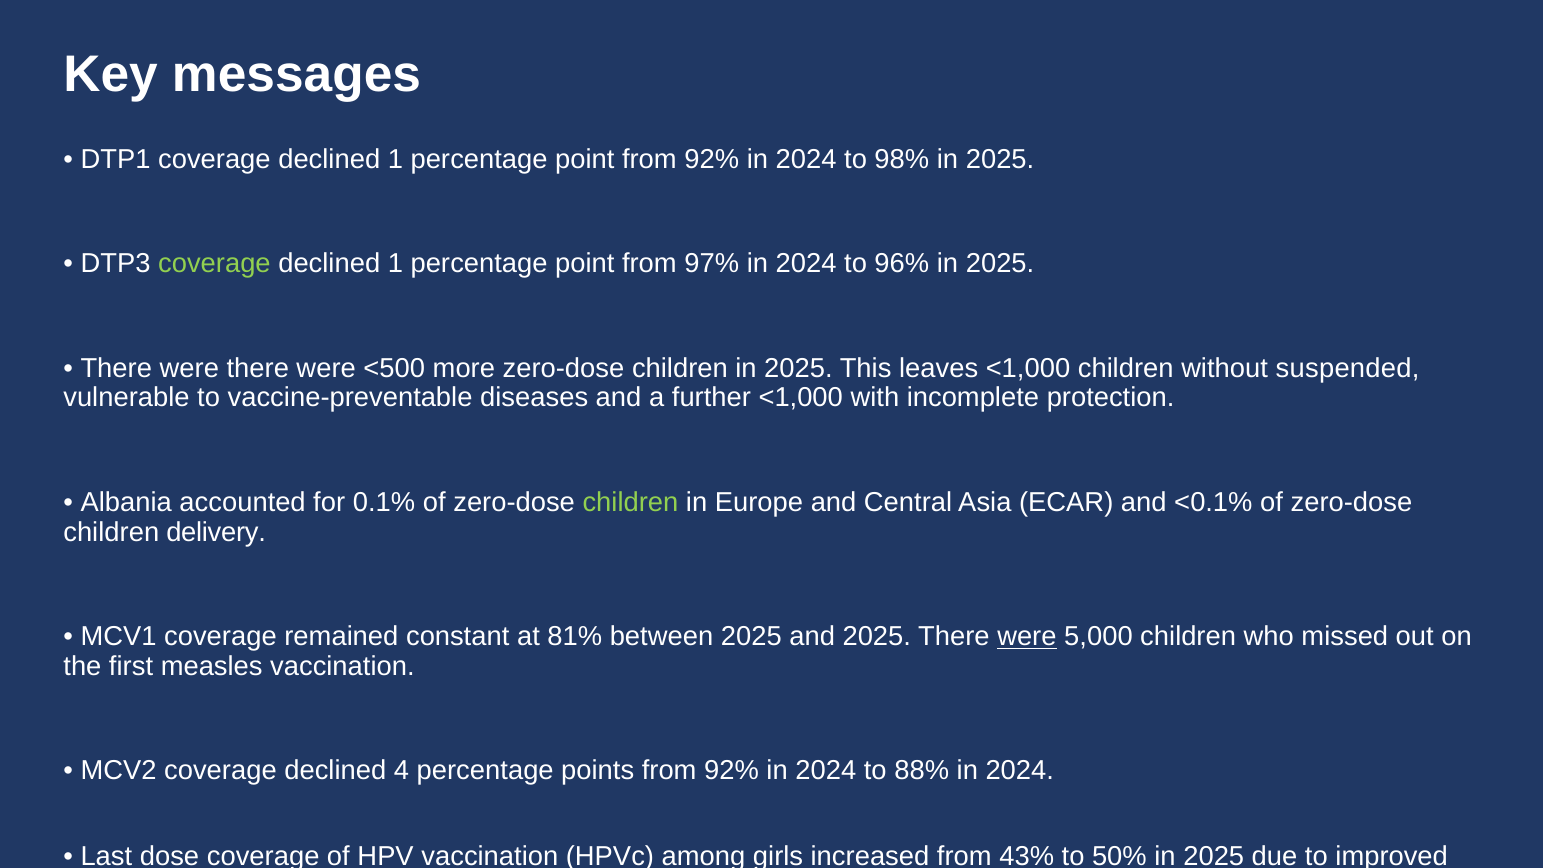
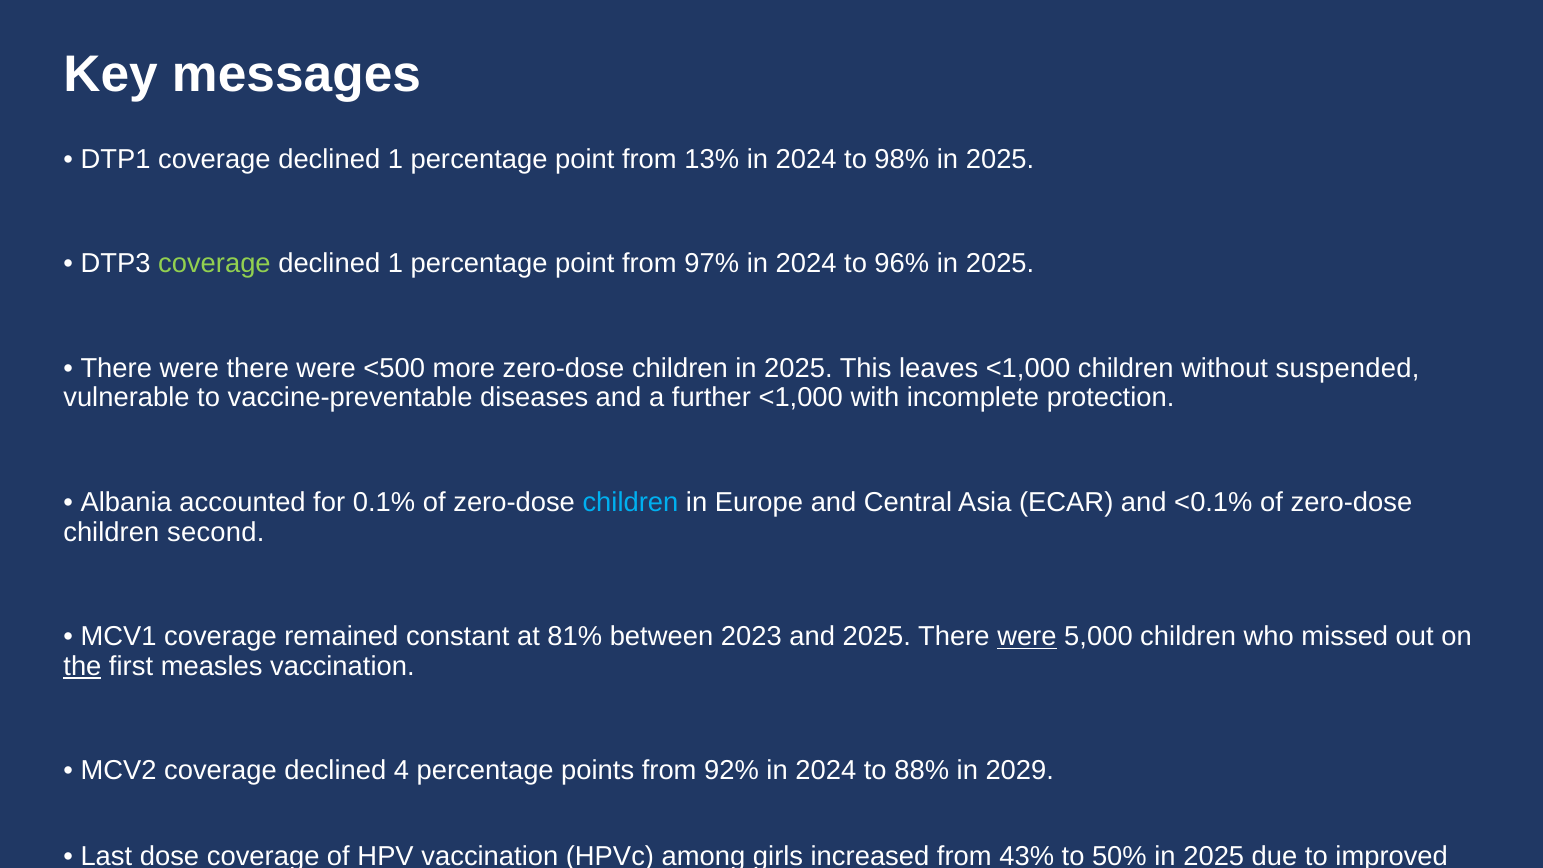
point from 92%: 92% -> 13% (712, 159)
children colour: light green -> light blue (630, 502)
delivery: delivery -> second (216, 532)
between 2025: 2025 -> 2023 (751, 637)
the underline: none -> present (82, 666)
88% in 2024: 2024 -> 2029 (1020, 771)
